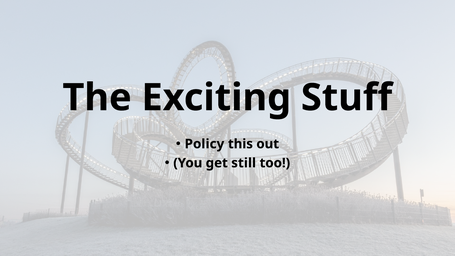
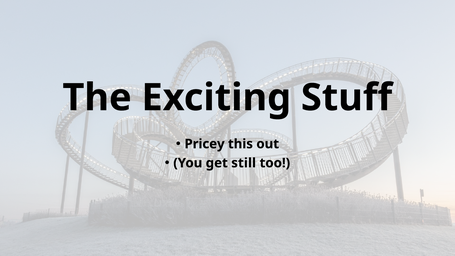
Policy: Policy -> Pricey (205, 144)
